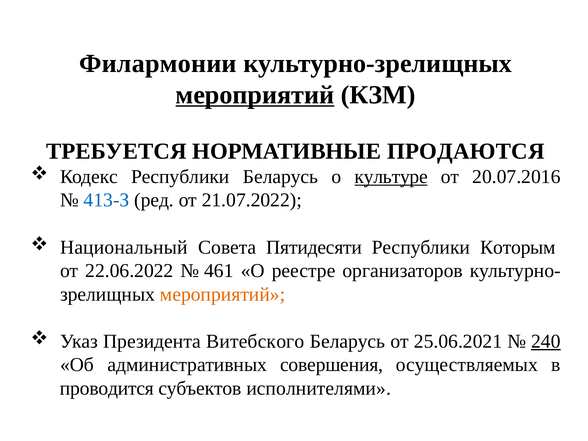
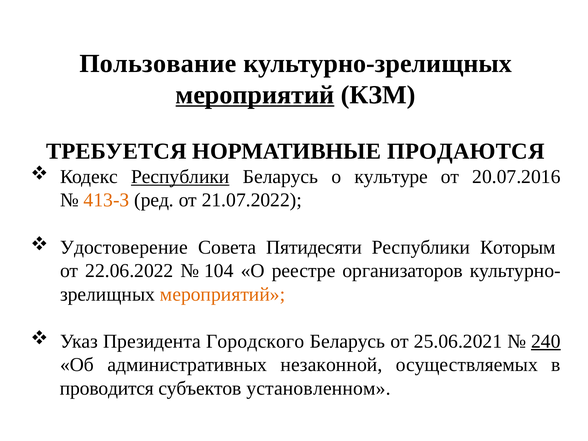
Филармонии: Филармонии -> Пользование (158, 63)
Республики underline: none -> present (180, 177)
культуре underline: present -> none (391, 177)
413-З colour: blue -> orange (106, 200)
Национальный: Национальный -> Удостоверение (124, 247)
461: 461 -> 104 (219, 271)
Витебского: Витебского -> Городского (255, 341)
совершения: совершения -> незаконной (331, 365)
исполнителями: исполнителями -> установленном (319, 388)
